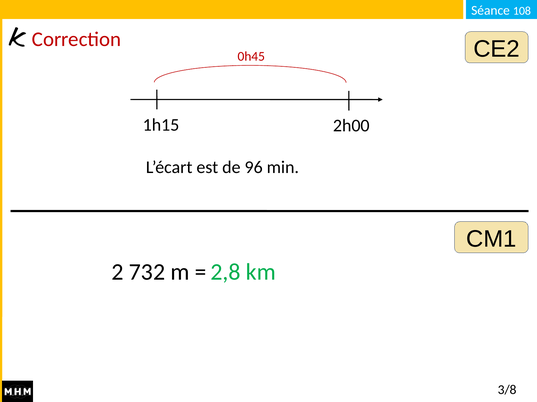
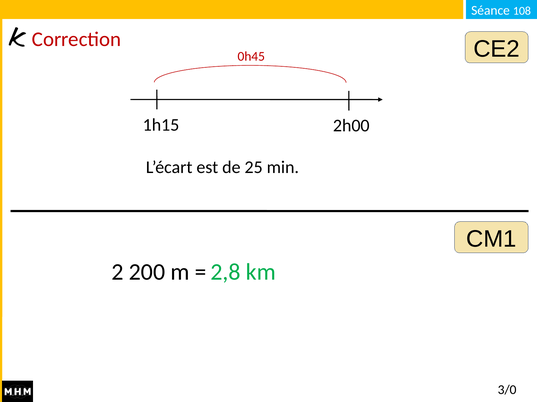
96: 96 -> 25 (254, 168)
732: 732 -> 200 (147, 272)
3/8: 3/8 -> 3/0 (507, 391)
